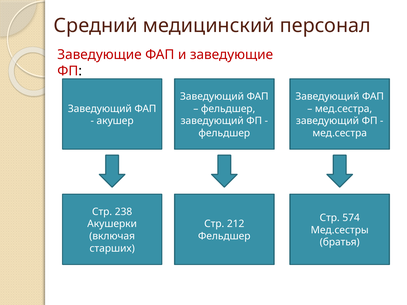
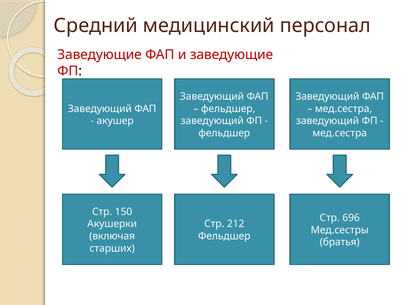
238: 238 -> 150 (124, 212)
574: 574 -> 696 (351, 218)
